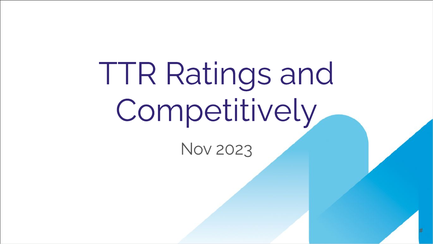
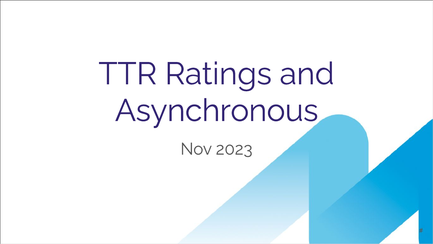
Competitively: Competitively -> Asynchronous (217, 110)
